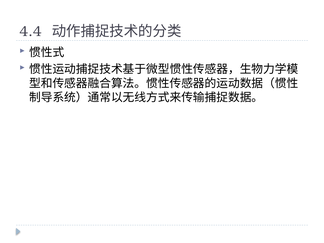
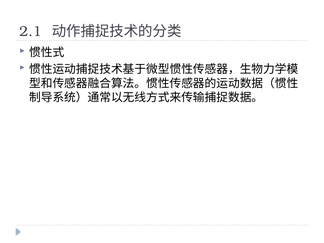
4.4: 4.4 -> 2.1 (31, 31)
